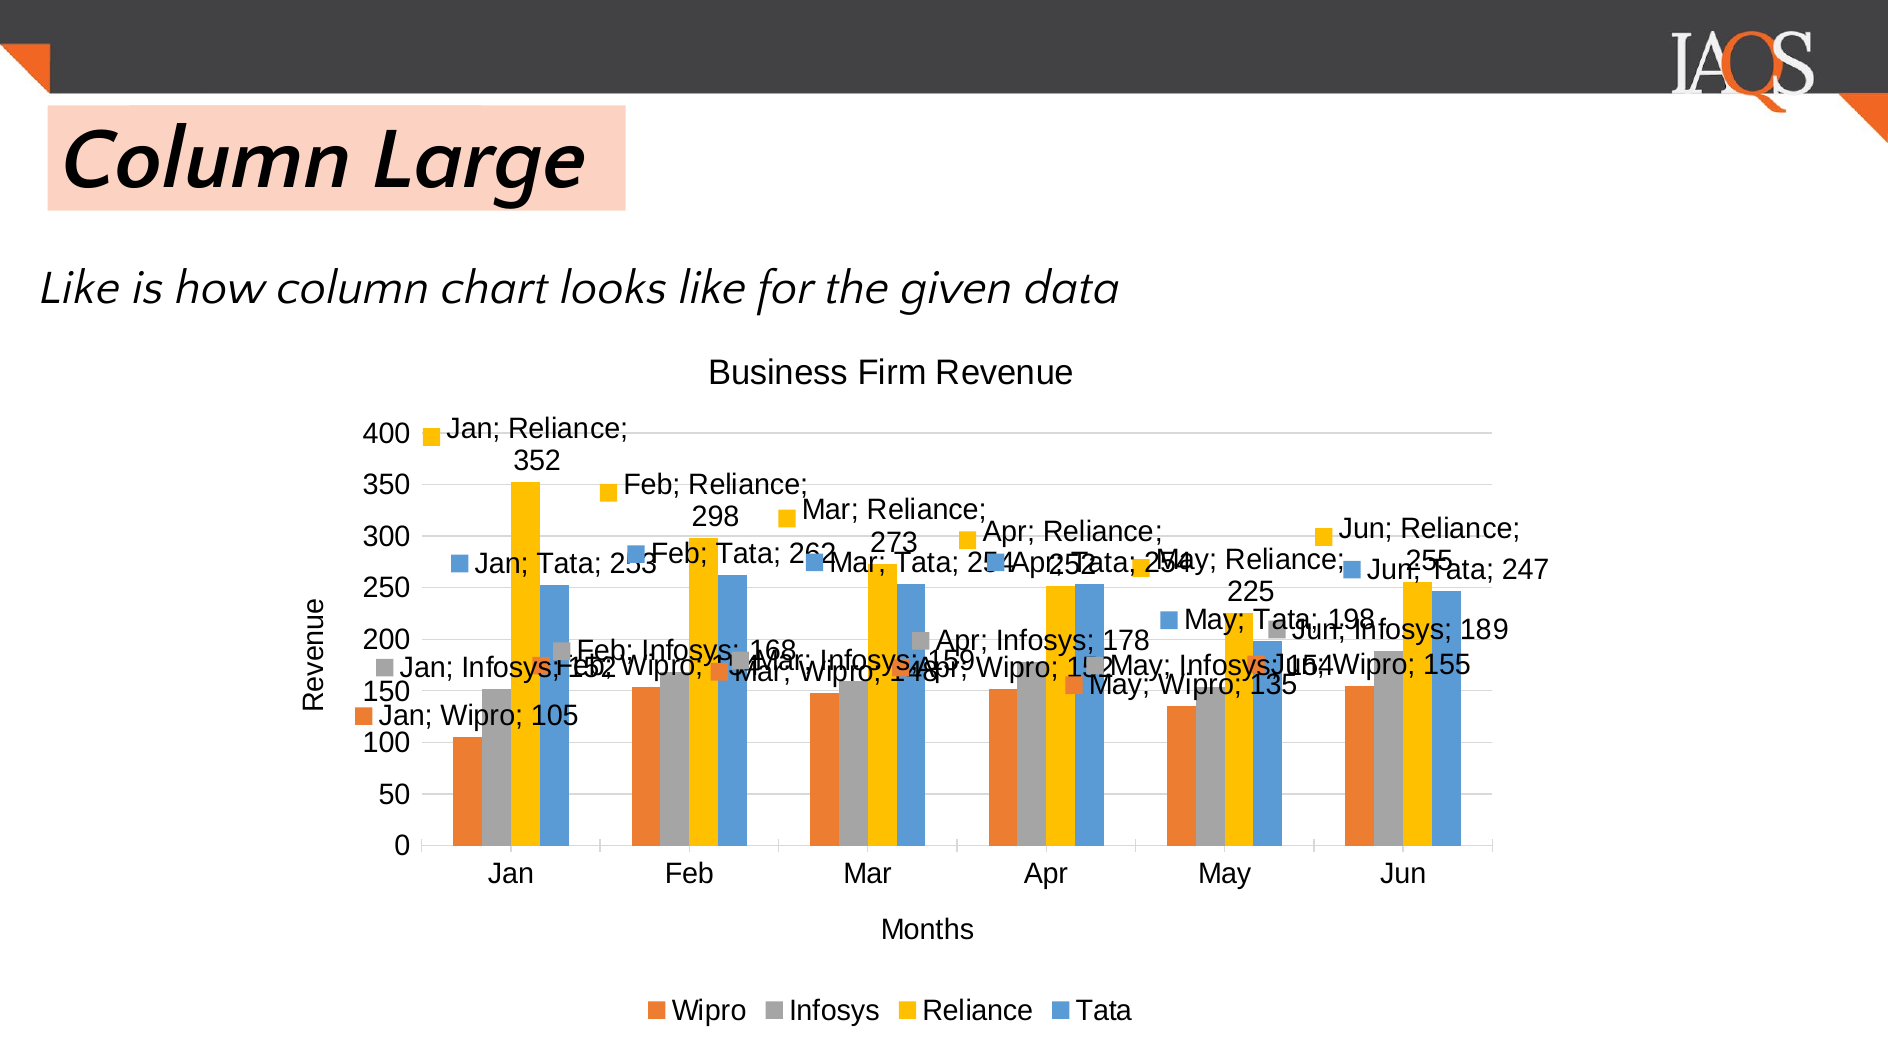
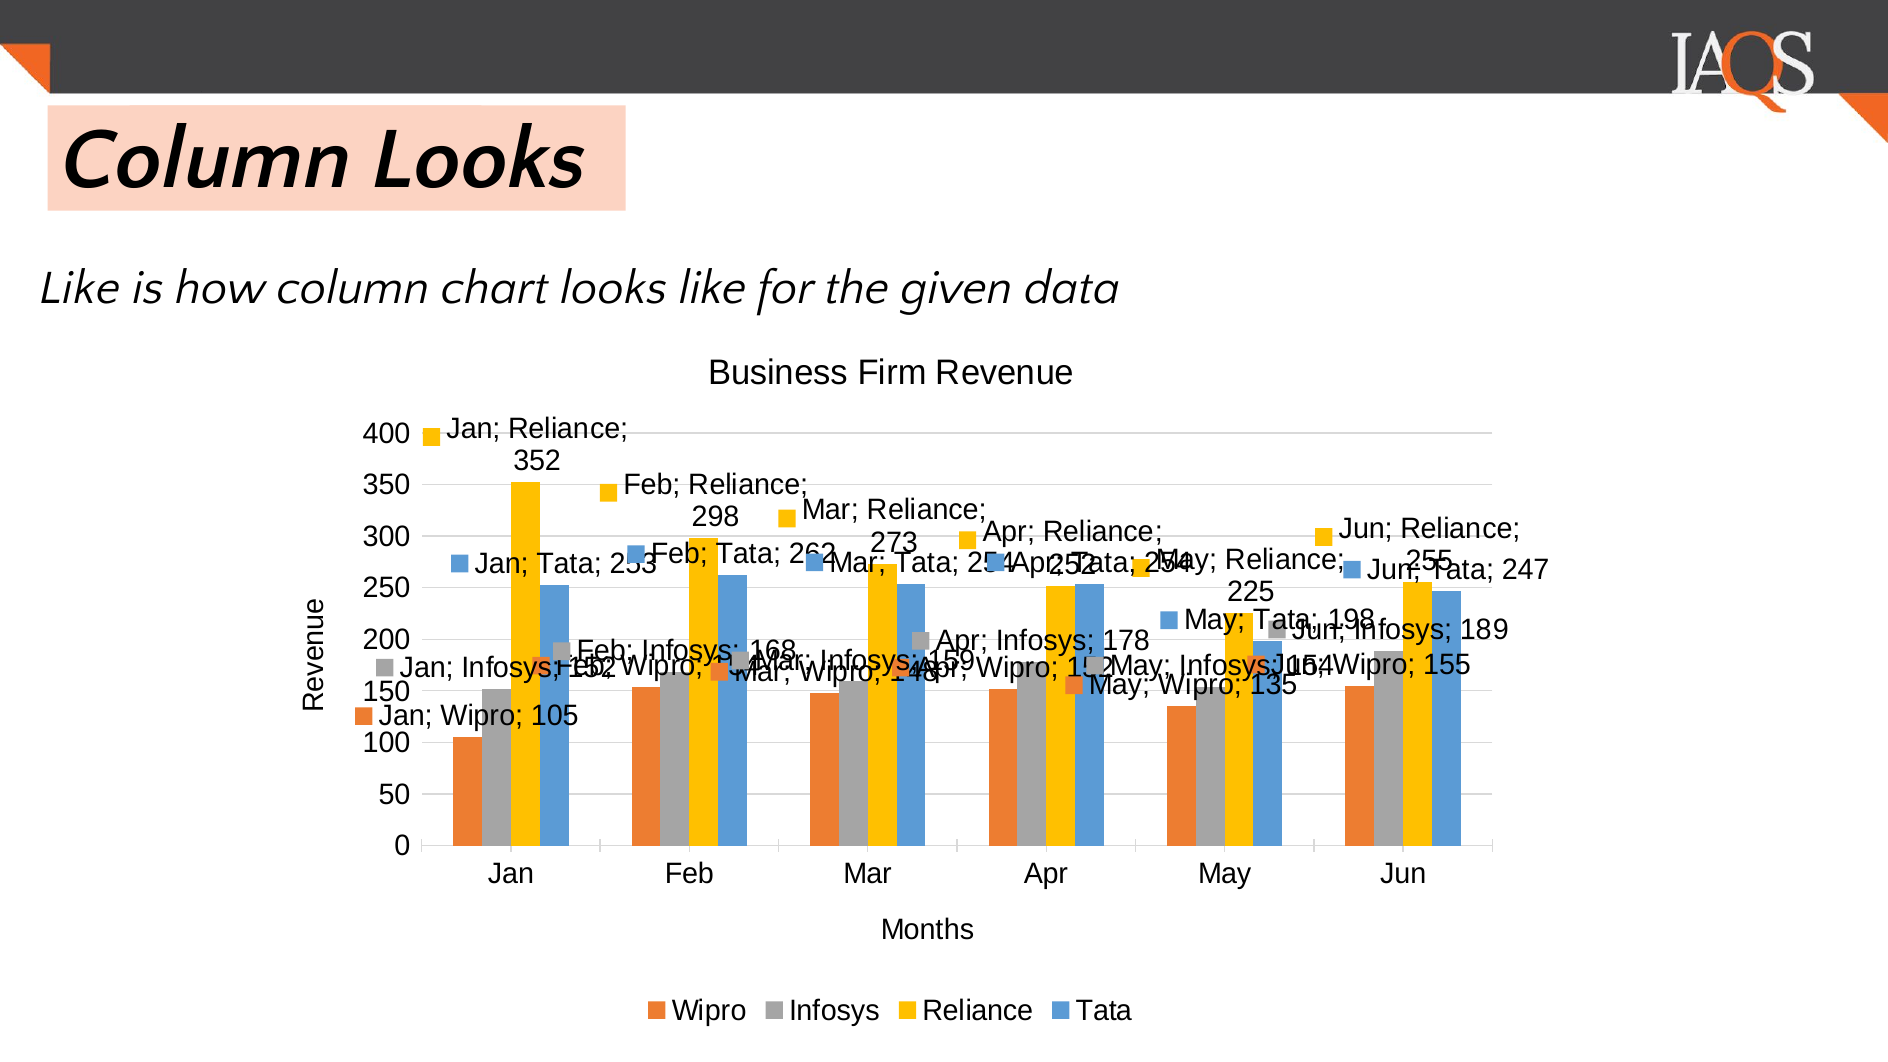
Column Large: Large -> Looks (480, 159)
